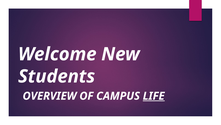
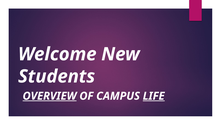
OVERVIEW underline: none -> present (50, 96)
